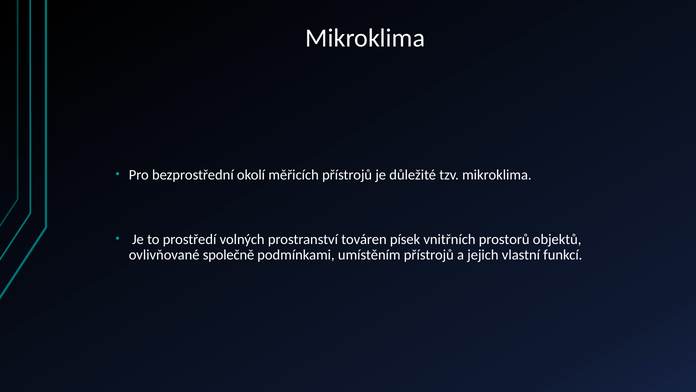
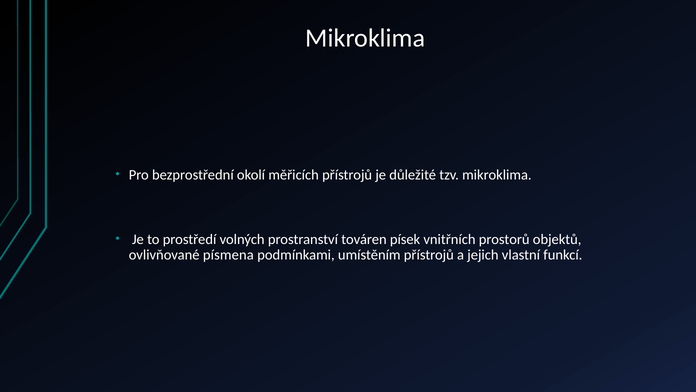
společně: společně -> písmena (228, 255)
